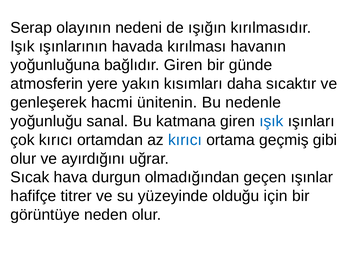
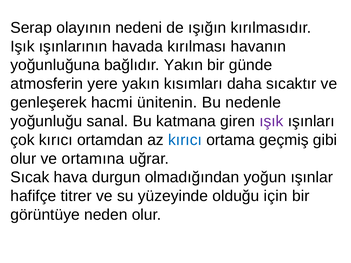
bağlıdır Giren: Giren -> Yakın (183, 65)
ışık colour: blue -> purple (271, 121)
ayırdığını: ayırdığını -> ortamına (93, 159)
geçen: geçen -> yoğun (265, 178)
